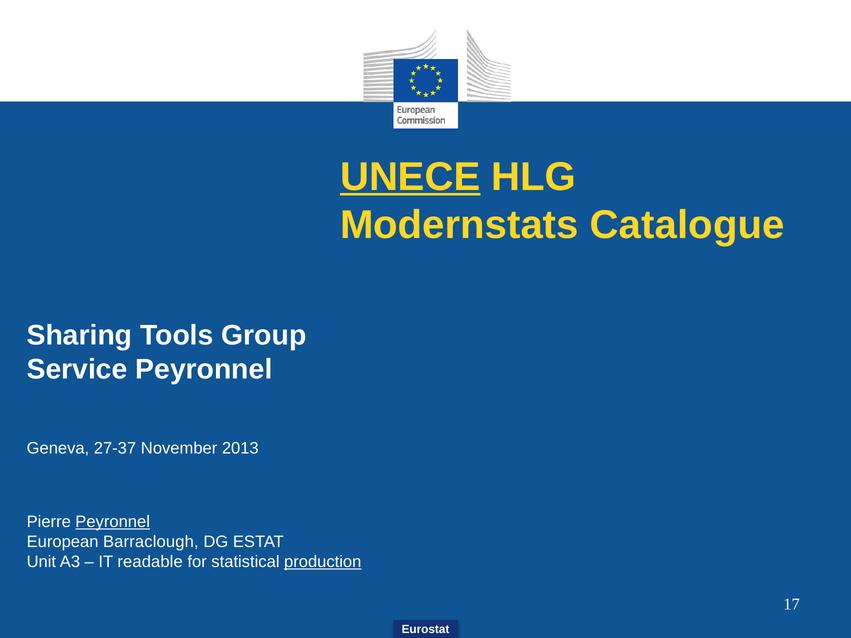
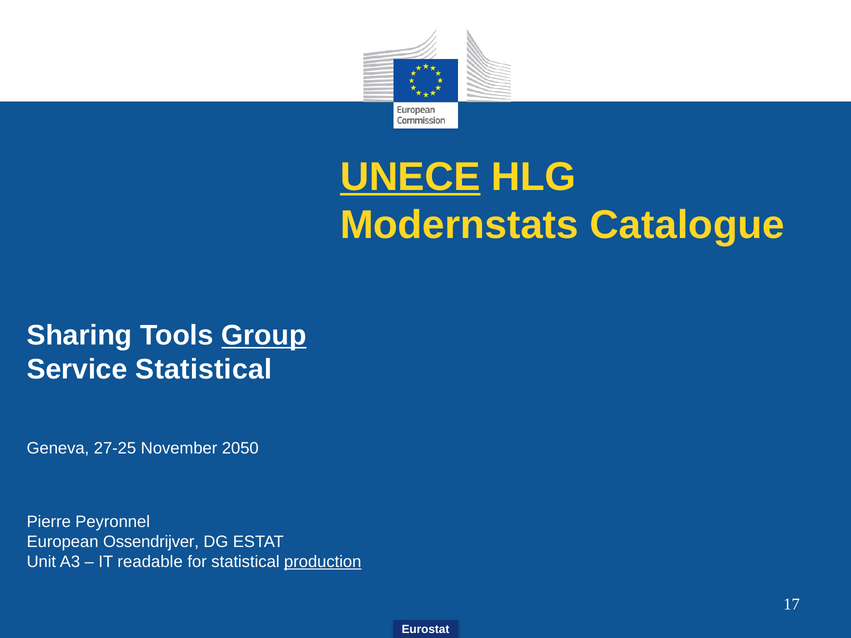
Group underline: none -> present (264, 336)
Service Peyronnel: Peyronnel -> Statistical (204, 370)
27-37: 27-37 -> 27-25 (115, 448)
2013: 2013 -> 2050 (240, 448)
Peyronnel underline: present -> none (113, 522)
Barraclough: Barraclough -> Ossendrijver (151, 542)
